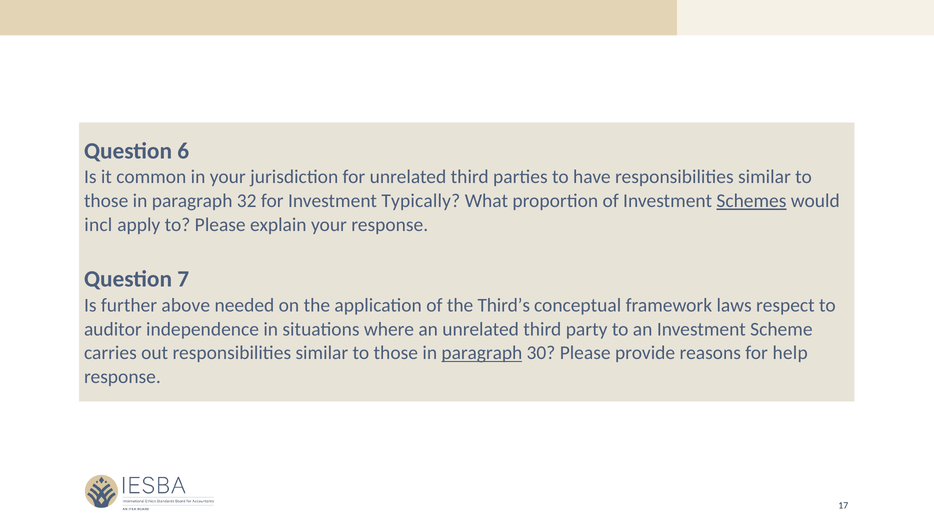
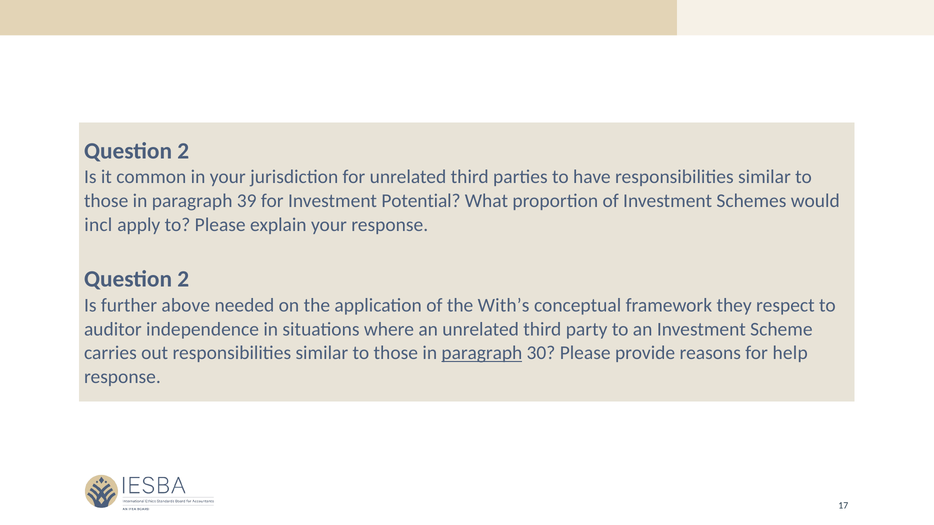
6: 6 -> 2 (183, 151)
32: 32 -> 39 (247, 201)
Typically: Typically -> Potential (421, 201)
Schemes underline: present -> none (751, 201)
7: 7 -> 2 (183, 279)
Third’s: Third’s -> With’s (504, 306)
laws: laws -> they (734, 306)
